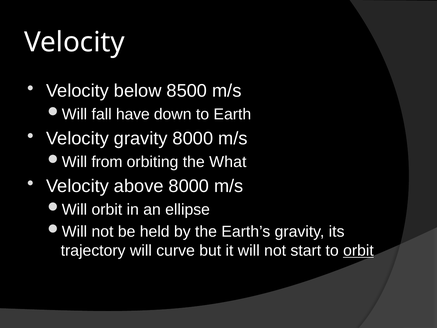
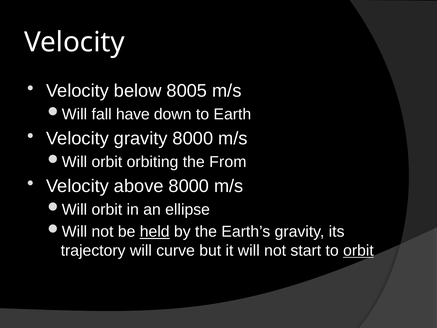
8500: 8500 -> 8005 (187, 91)
from: from -> orbit (107, 162)
What: What -> From (228, 162)
held underline: none -> present (155, 231)
